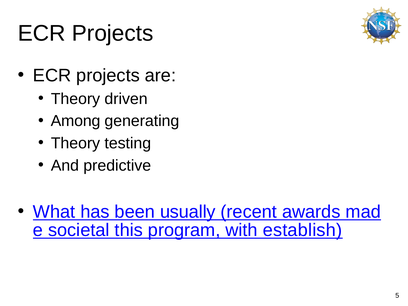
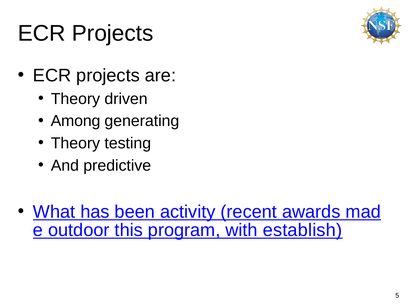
usually: usually -> activity (188, 212)
societal: societal -> outdoor (79, 230)
